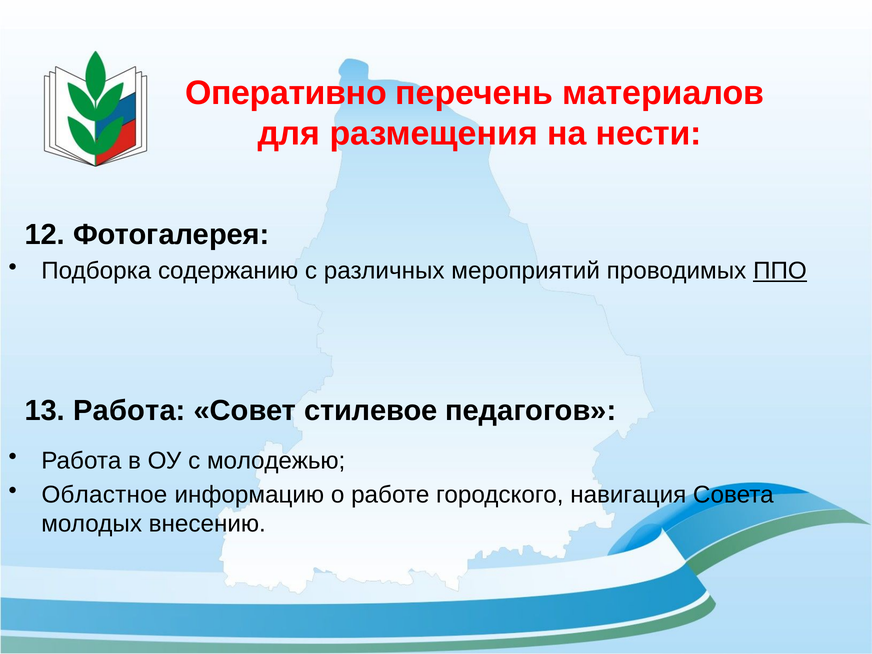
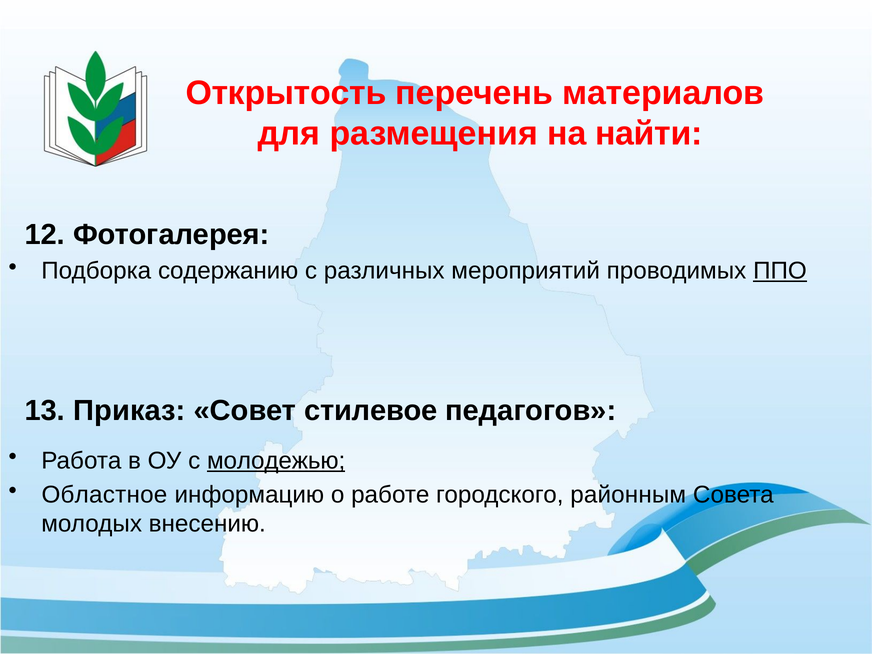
Оперативно: Оперативно -> Открытость (286, 93)
нести: нести -> найти (649, 134)
13 Работа: Работа -> Приказ (129, 411)
молодежью underline: none -> present (276, 461)
навигация: навигация -> районным (628, 495)
